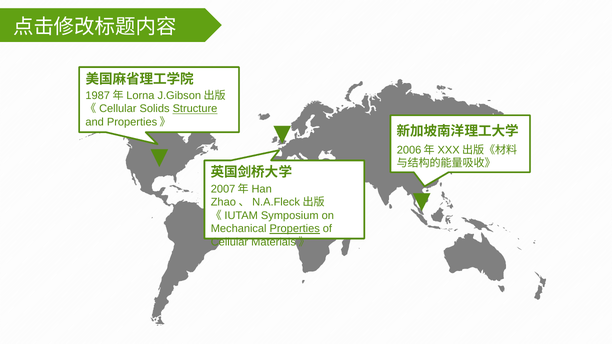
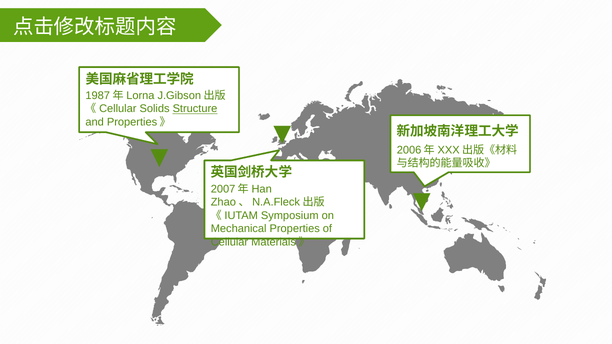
Properties underline: present -> none (295, 229)
